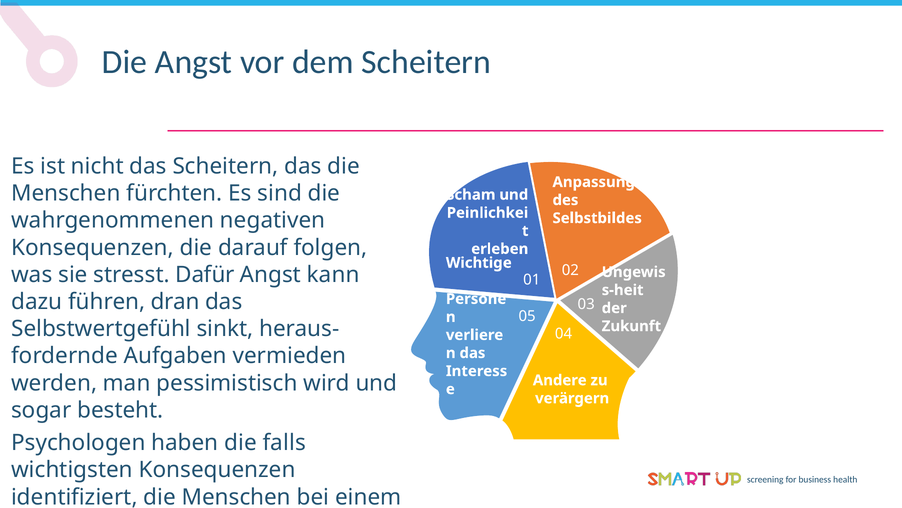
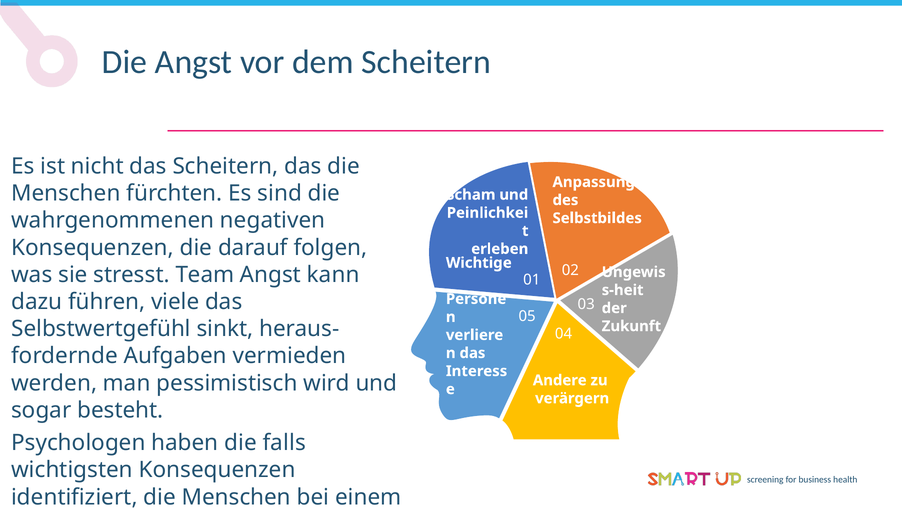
Dafür: Dafür -> Team (205, 274)
dran: dran -> viele (175, 301)
